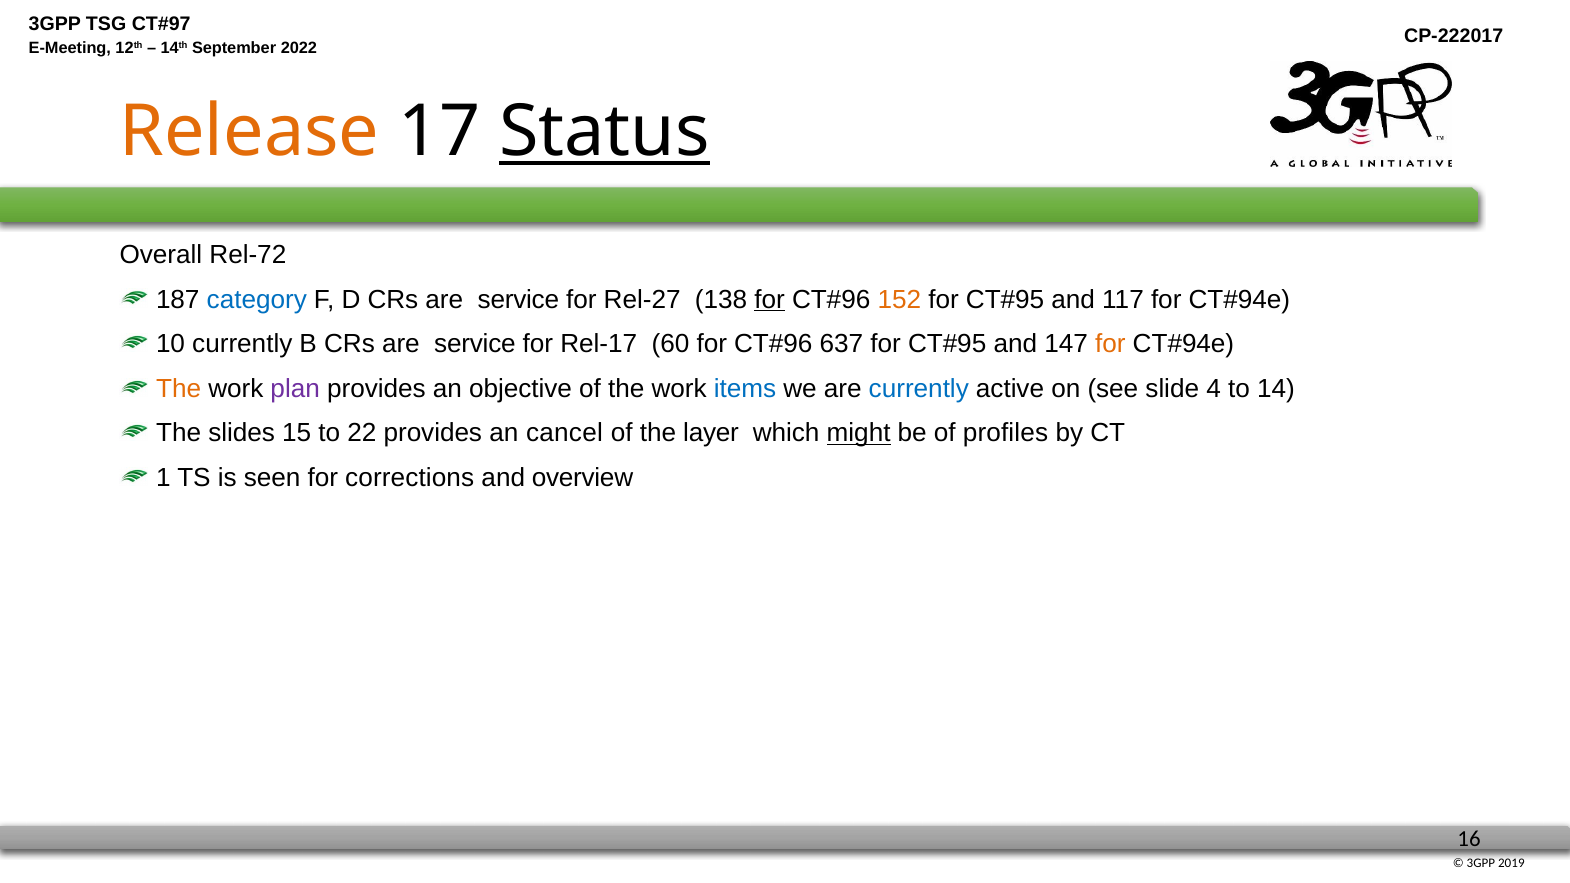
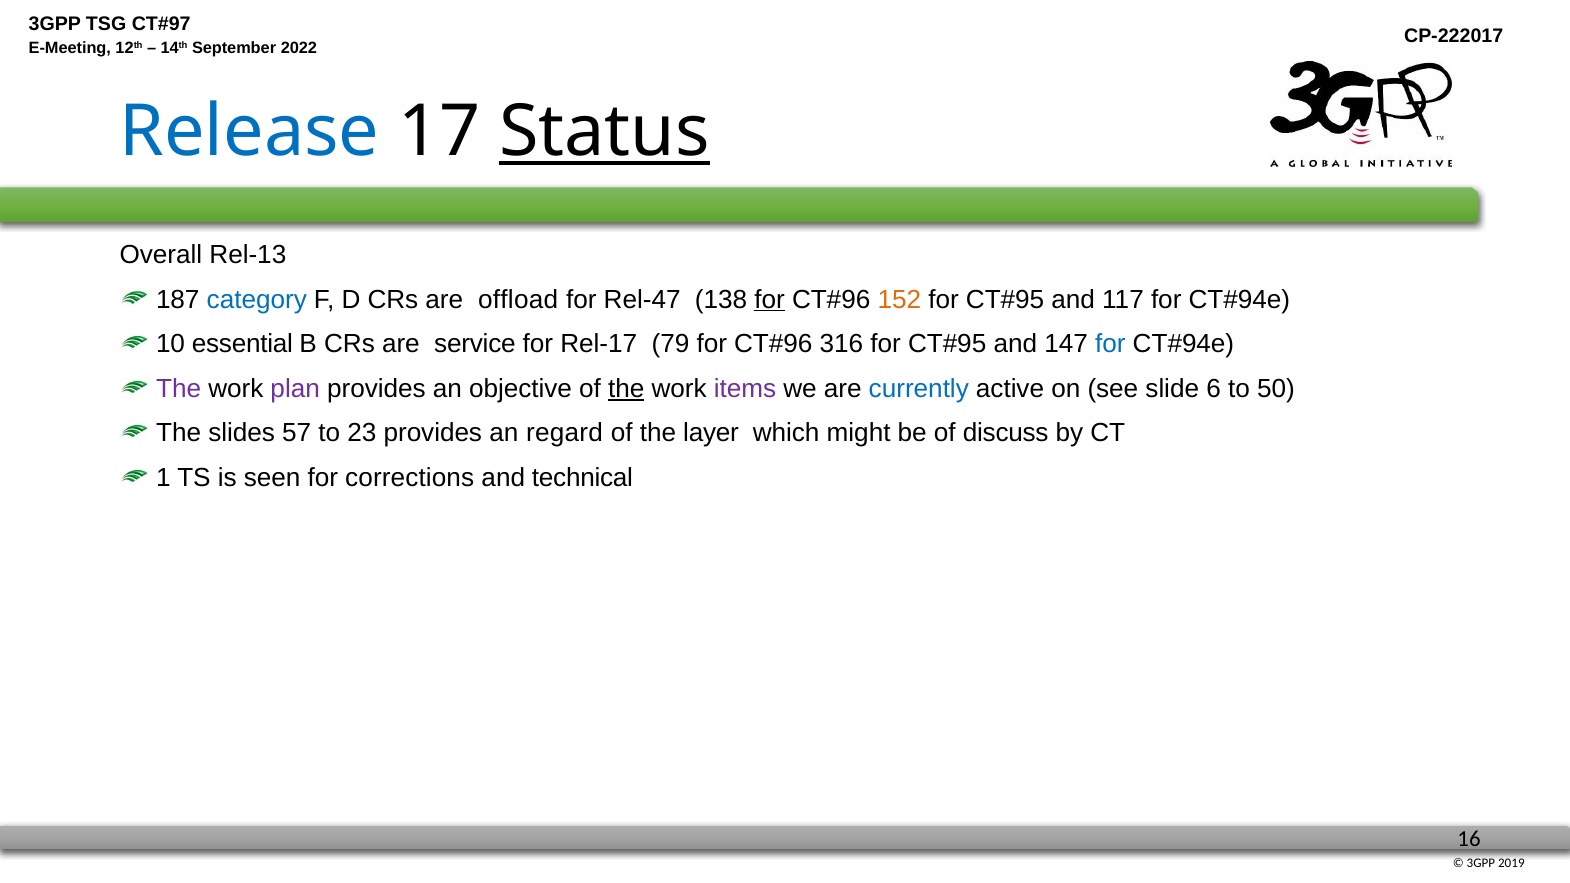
Release colour: orange -> blue (250, 132)
Rel-72: Rel-72 -> Rel-13 (248, 255)
D CRs are service: service -> offload (518, 300)
Rel-27: Rel-27 -> Rel-47 (642, 300)
10 currently: currently -> essential (242, 344)
60: 60 -> 79 (670, 344)
637: 637 -> 316 (841, 344)
for colour: orange -> blue (1110, 344)
The colour: orange -> purple (179, 389)
the underline: none -> present (626, 389)
items colour: blue -> purple (745, 389)
4: 4 -> 6 (1214, 389)
14: 14 -> 50 (1276, 389)
15: 15 -> 57 (297, 433)
22: 22 -> 23 (362, 433)
cancel: cancel -> regard (564, 433)
might underline: present -> none (859, 433)
profiles: profiles -> discuss (1006, 433)
overview: overview -> technical (582, 478)
